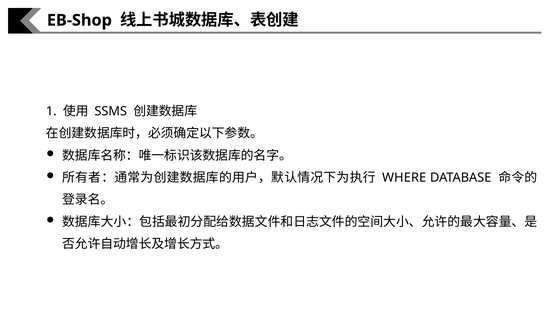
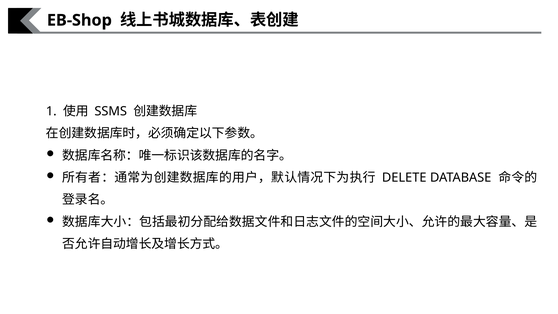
WHERE: WHERE -> DELETE (404, 178)
